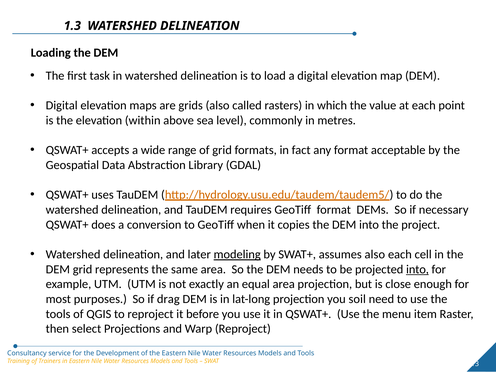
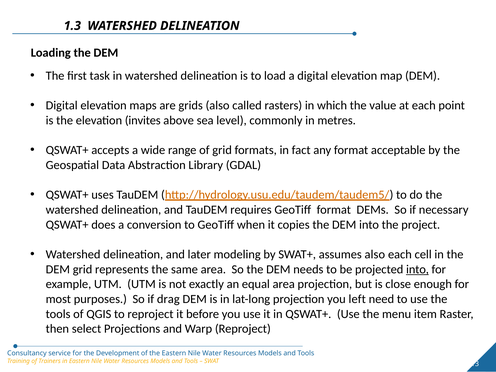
within: within -> invites (143, 120)
modeling underline: present -> none (237, 254)
soil: soil -> left (357, 299)
